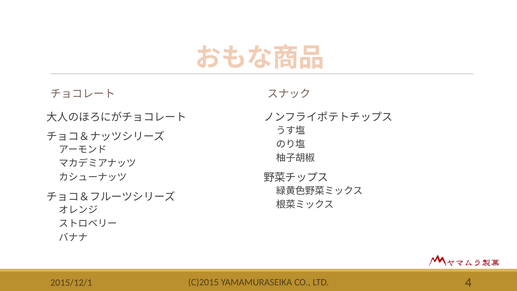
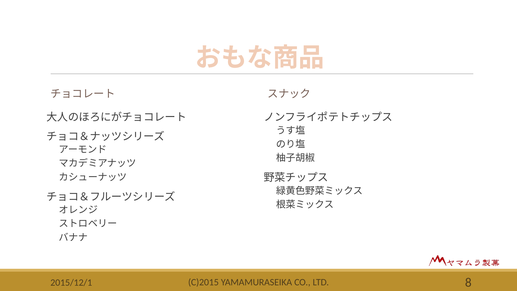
4: 4 -> 8 (468, 282)
